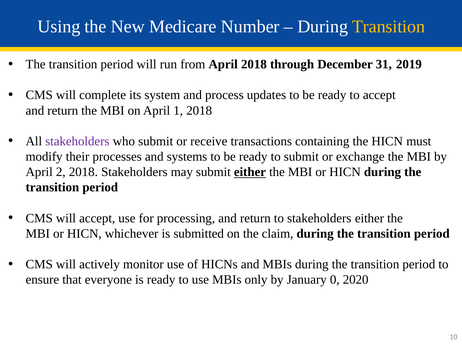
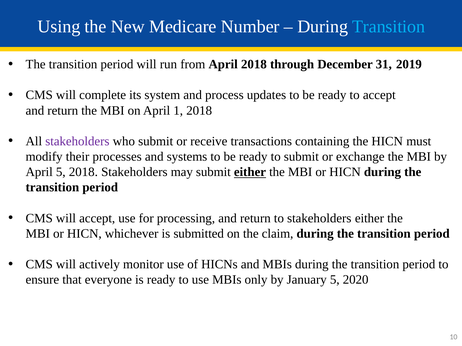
Transition colour: yellow -> light blue (389, 27)
April 2: 2 -> 5 (61, 172)
January 0: 0 -> 5 (335, 280)
